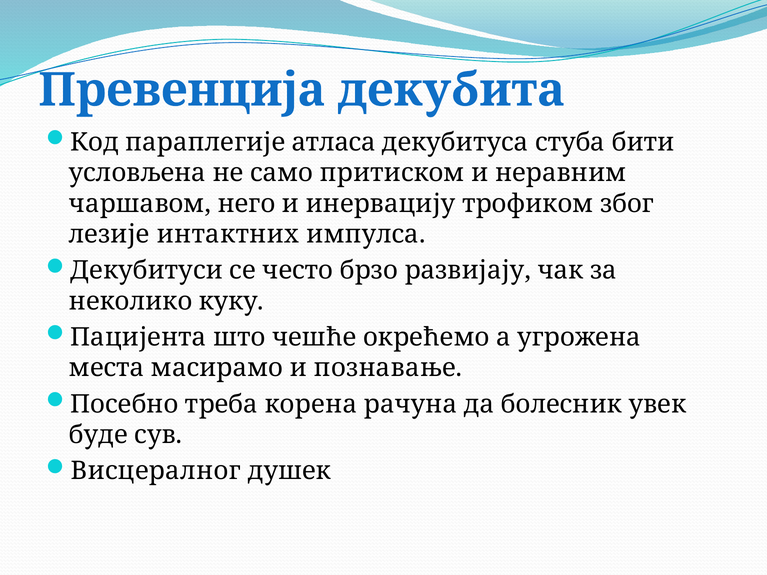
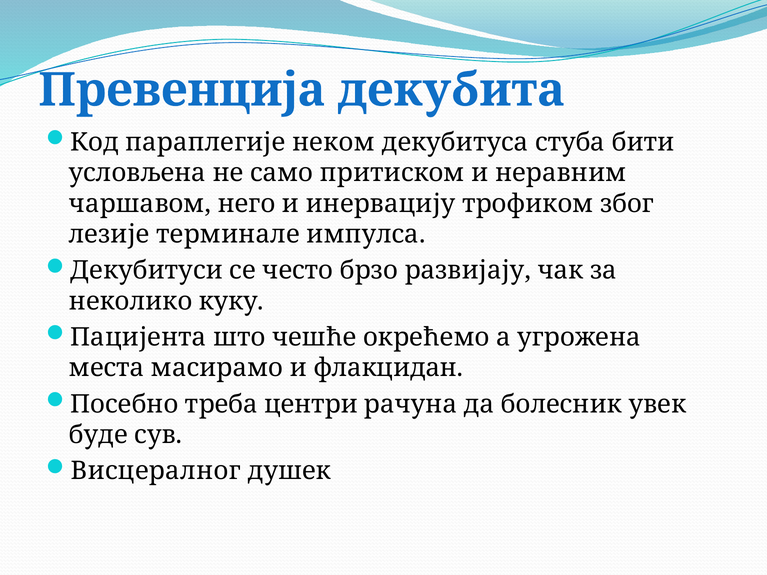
атласа: атласа -> неком (333, 142)
интактних: интактних -> терминале (228, 234)
познавање: познавање -> флакцидан (388, 368)
корена: корена -> центри (311, 404)
